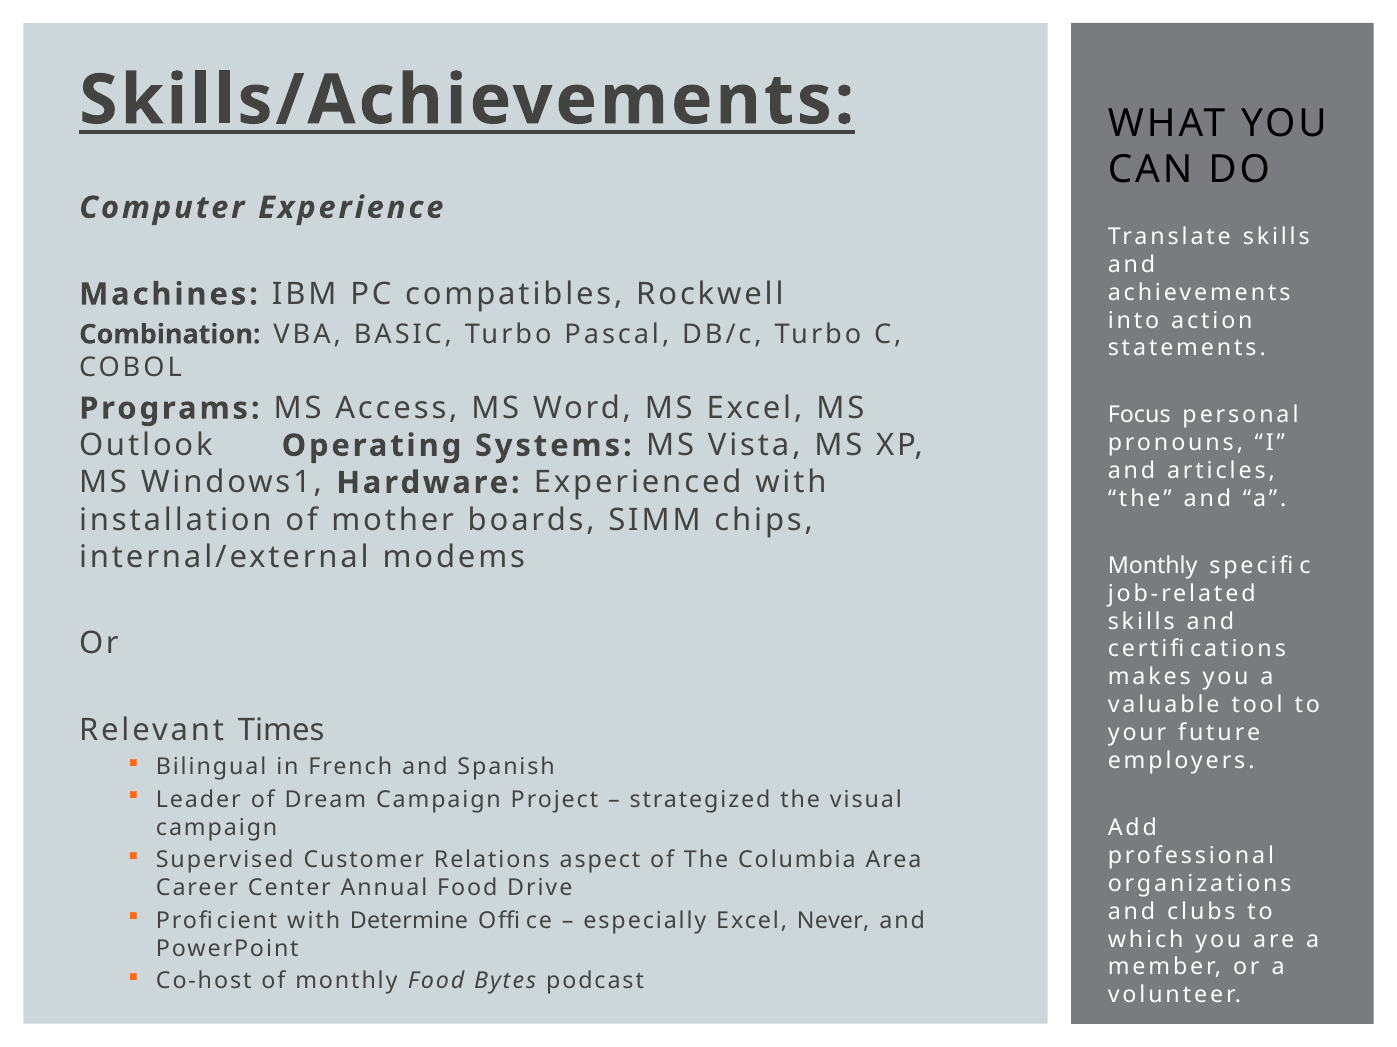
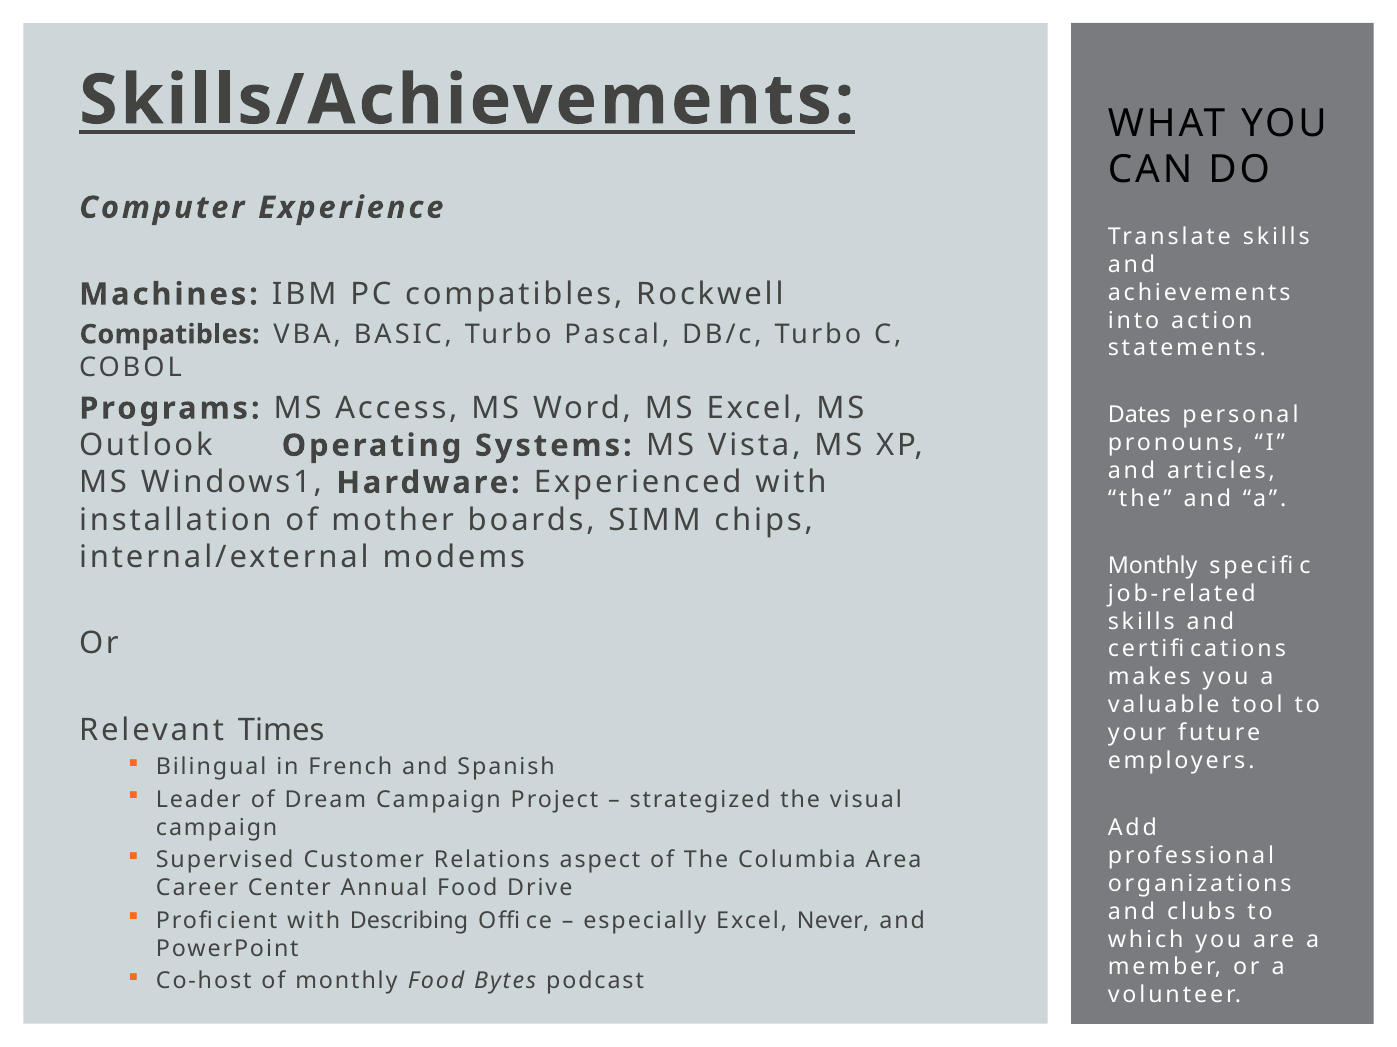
Combination: Combination -> Compatibles (170, 335)
Focus: Focus -> Dates (1139, 415)
Determine: Determine -> Describing (409, 921)
